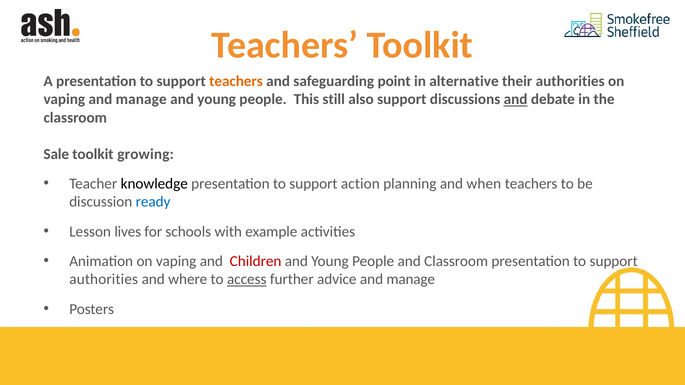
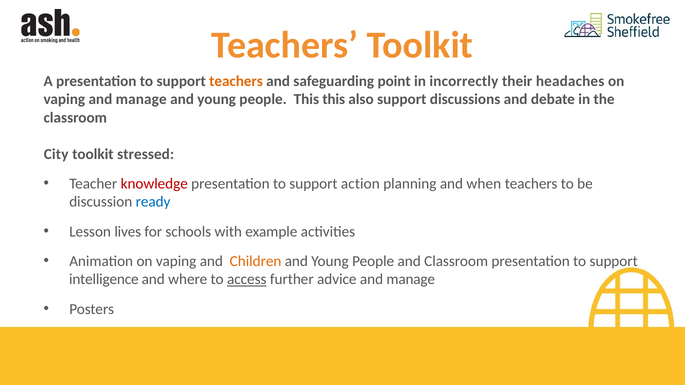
alternative: alternative -> incorrectly (464, 81)
their authorities: authorities -> headaches (570, 81)
This still: still -> this (334, 99)
and underline: present -> none (516, 99)
Sale: Sale -> City (56, 154)
growing: growing -> stressed (146, 154)
knowledge colour: black -> red (154, 184)
Children colour: red -> orange (256, 261)
authorities: authorities -> intelligence (104, 280)
